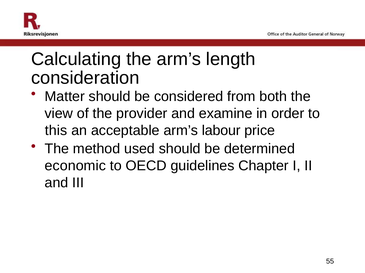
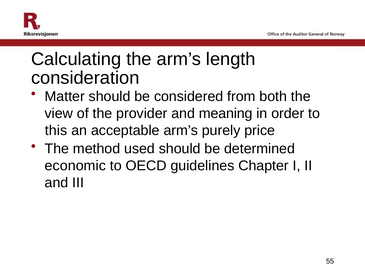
examine: examine -> meaning (226, 114)
labour: labour -> purely (221, 131)
